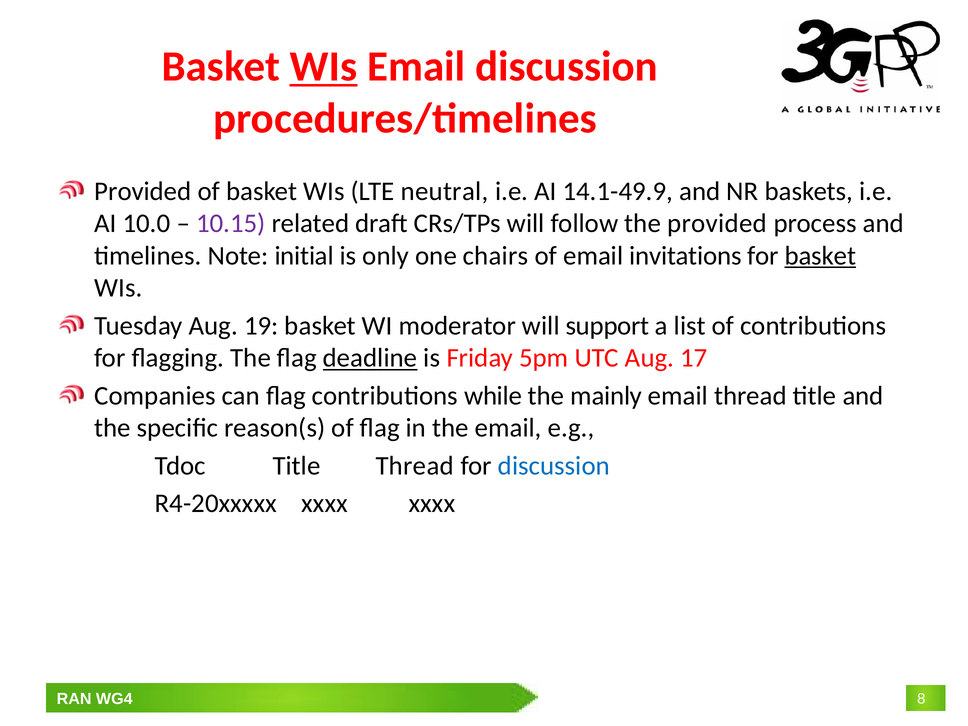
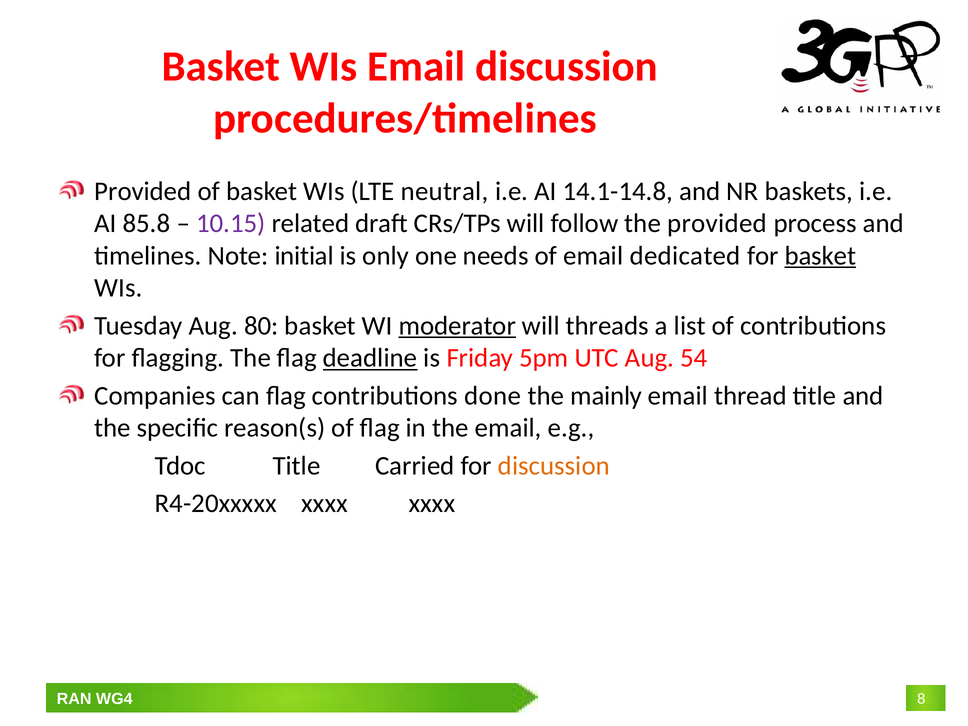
WIs underline: present -> none (324, 67)
14.1-49.9: 14.1-49.9 -> 14.1-14.8 (618, 191)
10.0: 10.0 -> 85.8 (147, 224)
chairs: chairs -> needs (496, 256)
invitations: invitations -> dedicated (685, 256)
19: 19 -> 80 (261, 326)
moderator underline: none -> present (457, 326)
support: support -> threads (607, 326)
17: 17 -> 54 (694, 358)
while: while -> done (493, 396)
Title Thread: Thread -> Carried (415, 466)
discussion colour: blue -> orange (554, 466)
